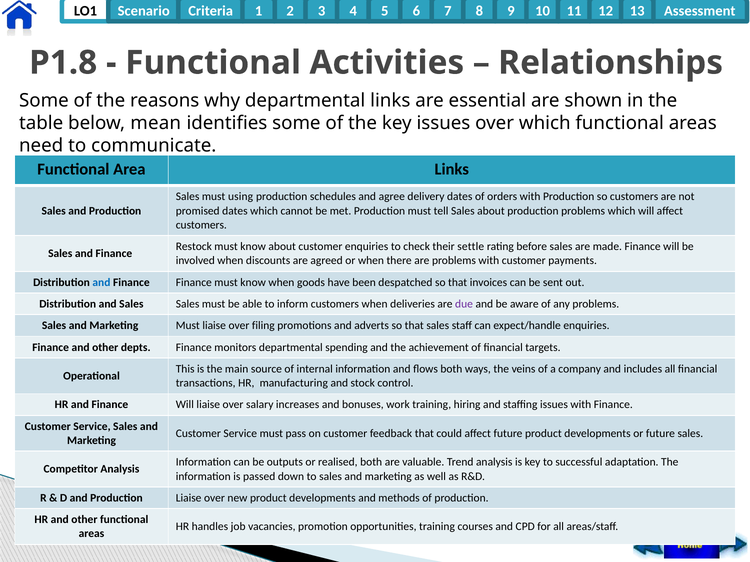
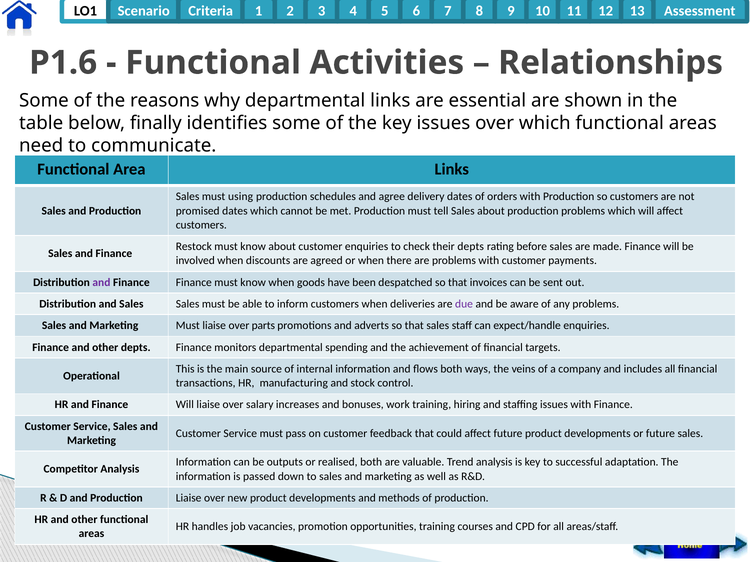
P1.8: P1.8 -> P1.6 (63, 63)
mean: mean -> finally (156, 123)
their settle: settle -> depts (471, 247)
and colour: blue -> purple (101, 283)
filing: filing -> parts (263, 326)
